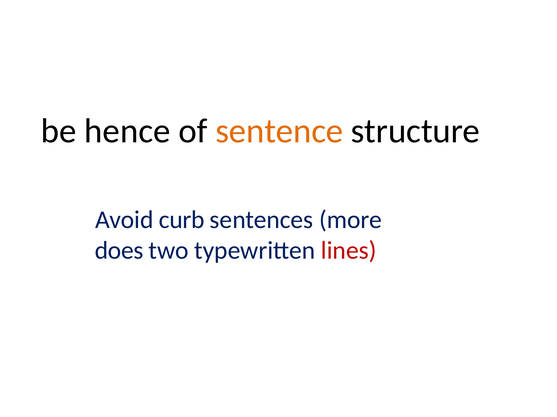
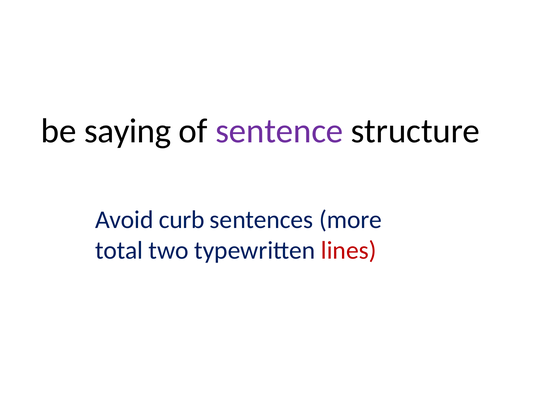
hence: hence -> saying (128, 131)
sentence colour: orange -> purple (279, 131)
does: does -> total (119, 251)
